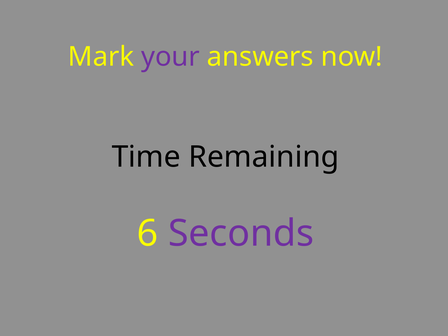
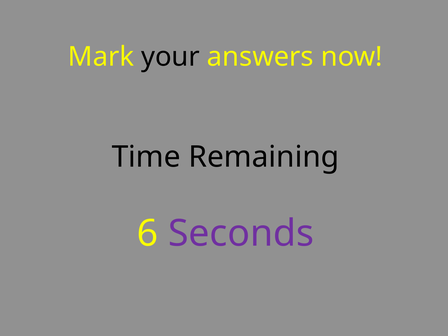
your colour: purple -> black (170, 57)
